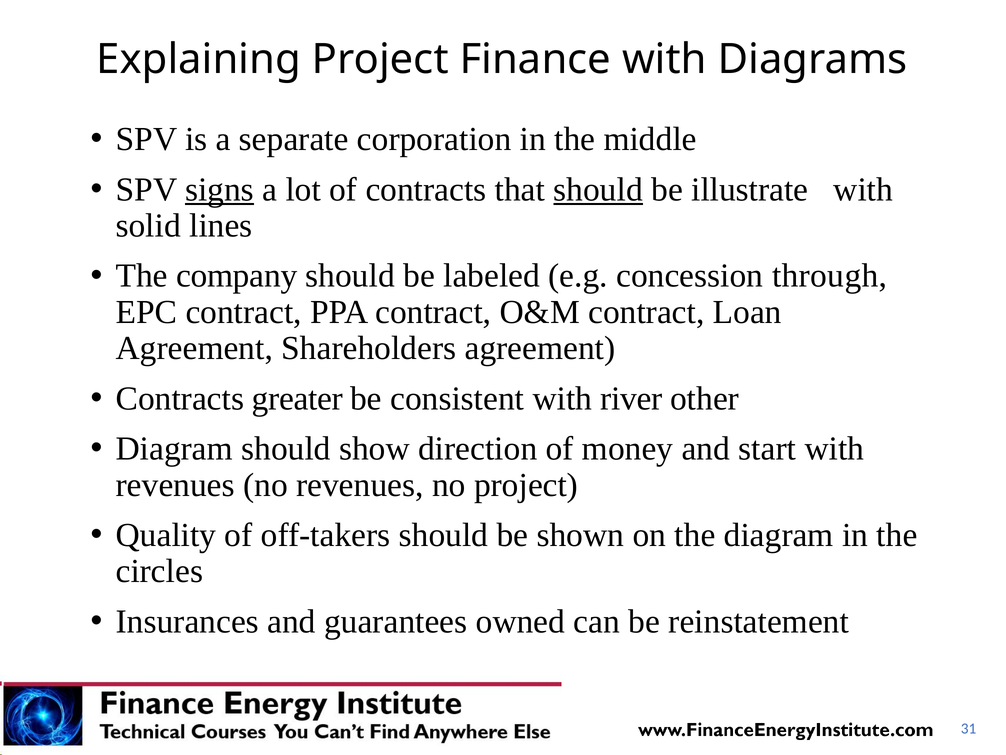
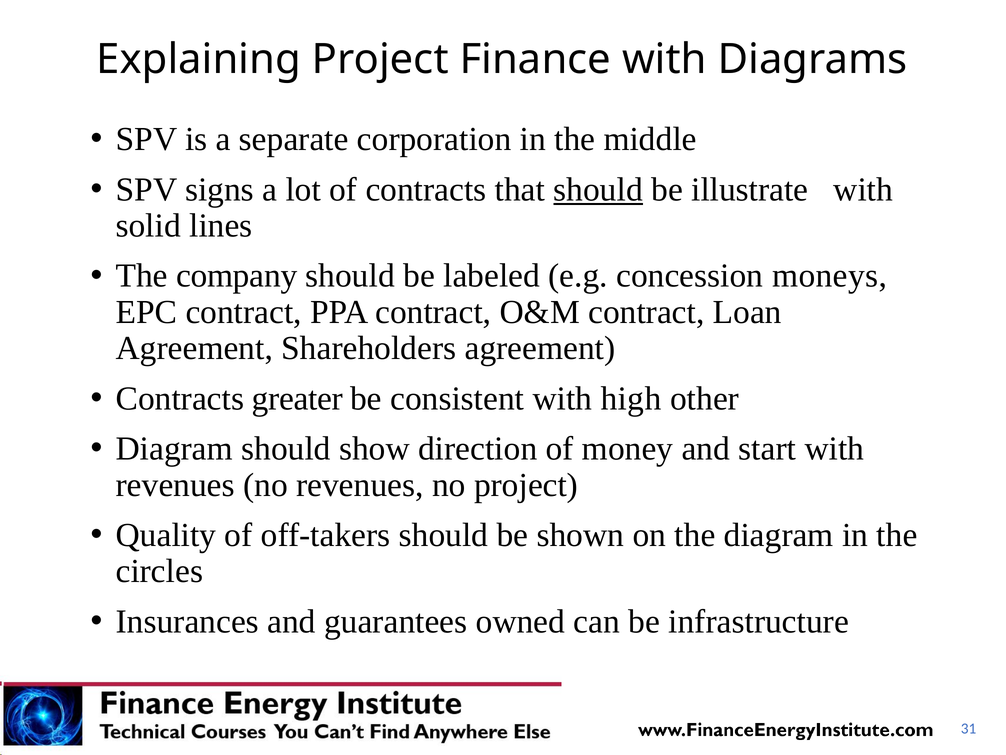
signs underline: present -> none (219, 189)
through: through -> moneys (830, 276)
river: river -> high (631, 398)
reinstatement: reinstatement -> infrastructure (759, 621)
